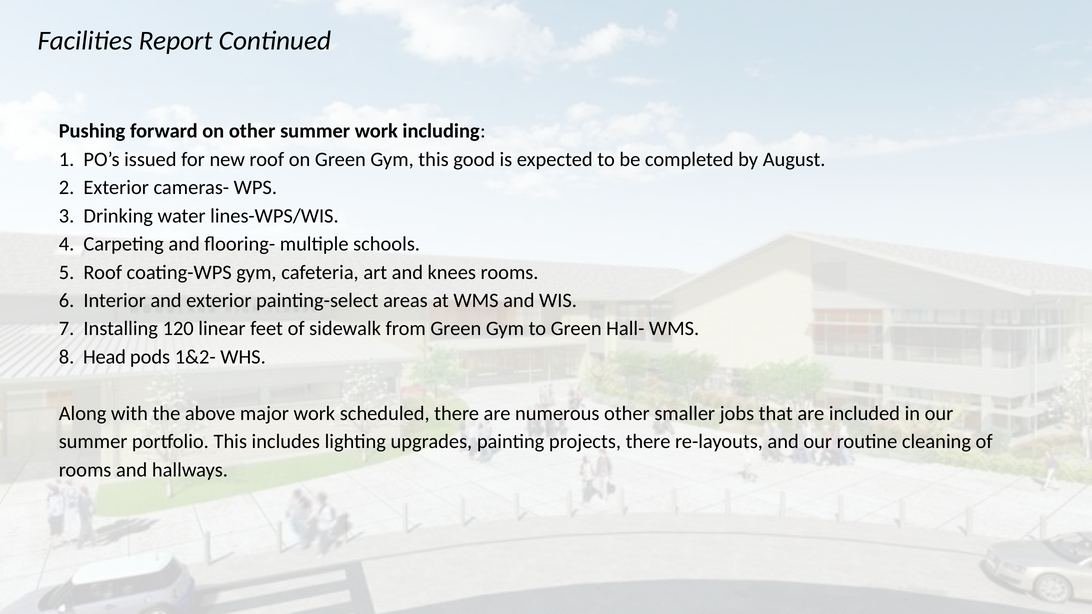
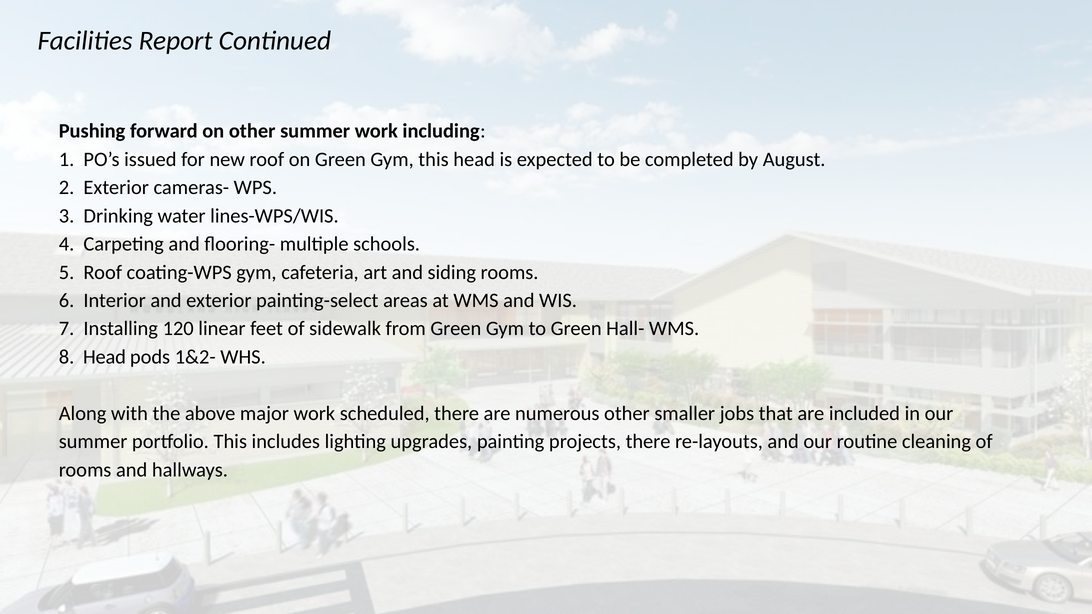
this good: good -> head (474, 159)
knees: knees -> siding (452, 272)
